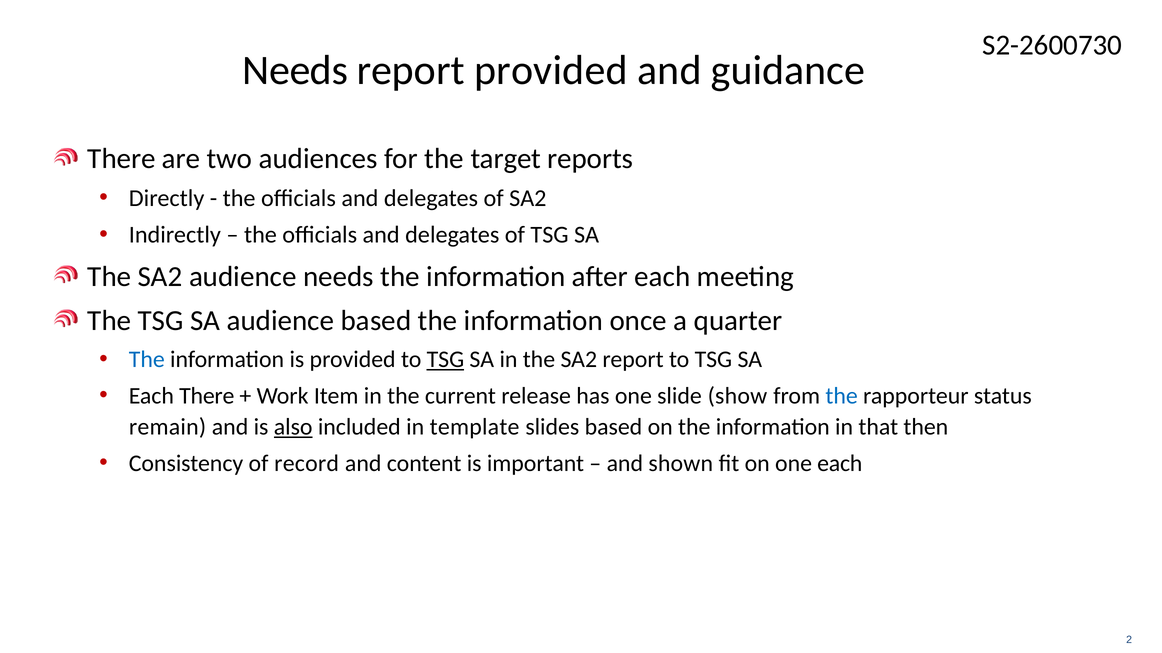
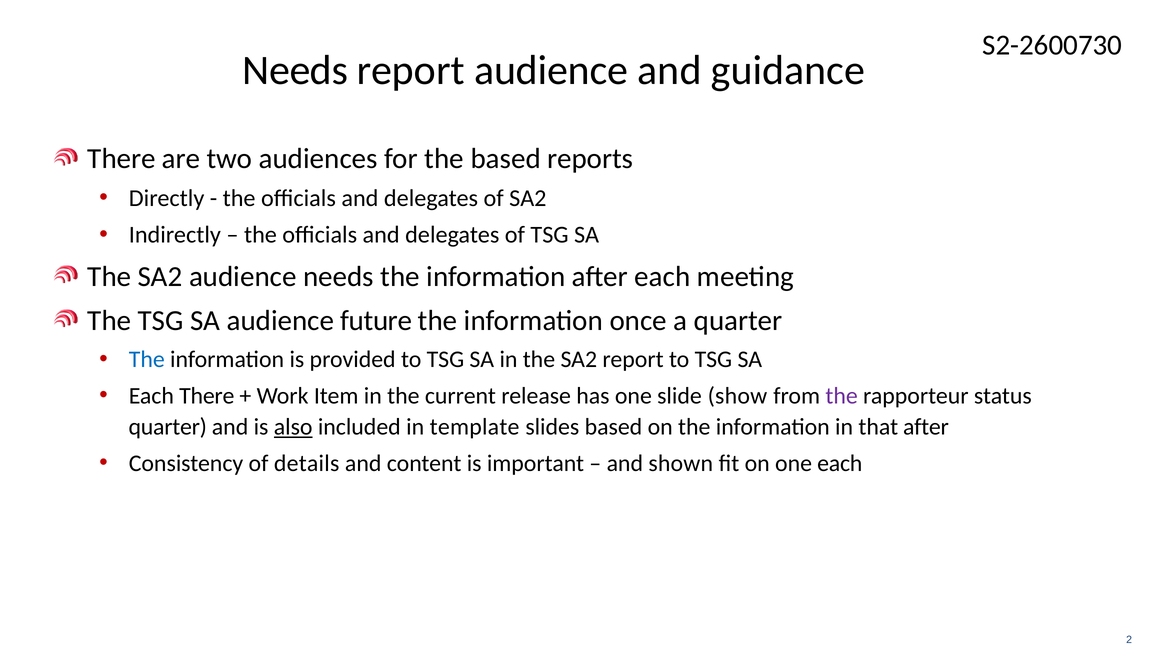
report provided: provided -> audience (551, 70)
the target: target -> based (506, 159)
audience based: based -> future (376, 321)
TSG underline: present -> none (445, 360)
the colour: blue -> purple (842, 396)
remain: remain -> quarter (168, 428)
that then: then -> after (926, 428)
record: record -> details (307, 464)
